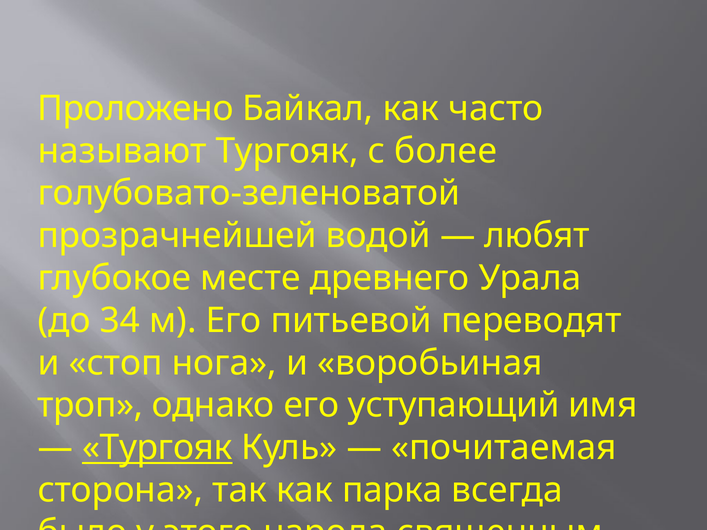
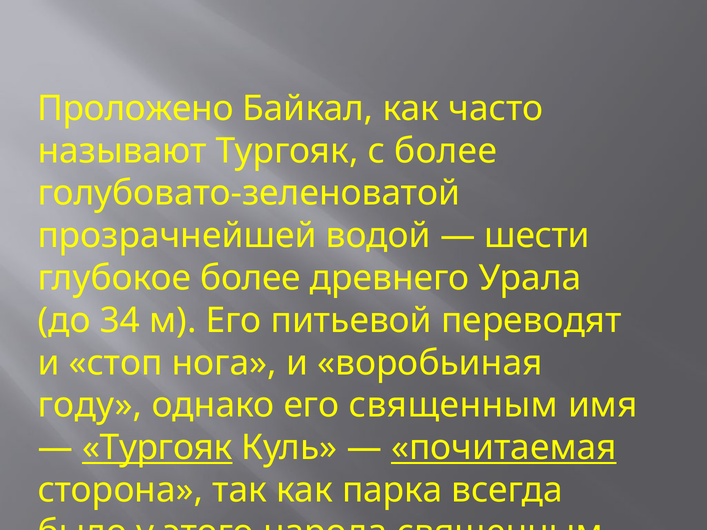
любят: любят -> шести (537, 236)
глубокое месте: месте -> более (251, 278)
троп: троп -> году (90, 405)
его уступающий: уступающий -> священным (453, 405)
почитаемая underline: none -> present (504, 448)
